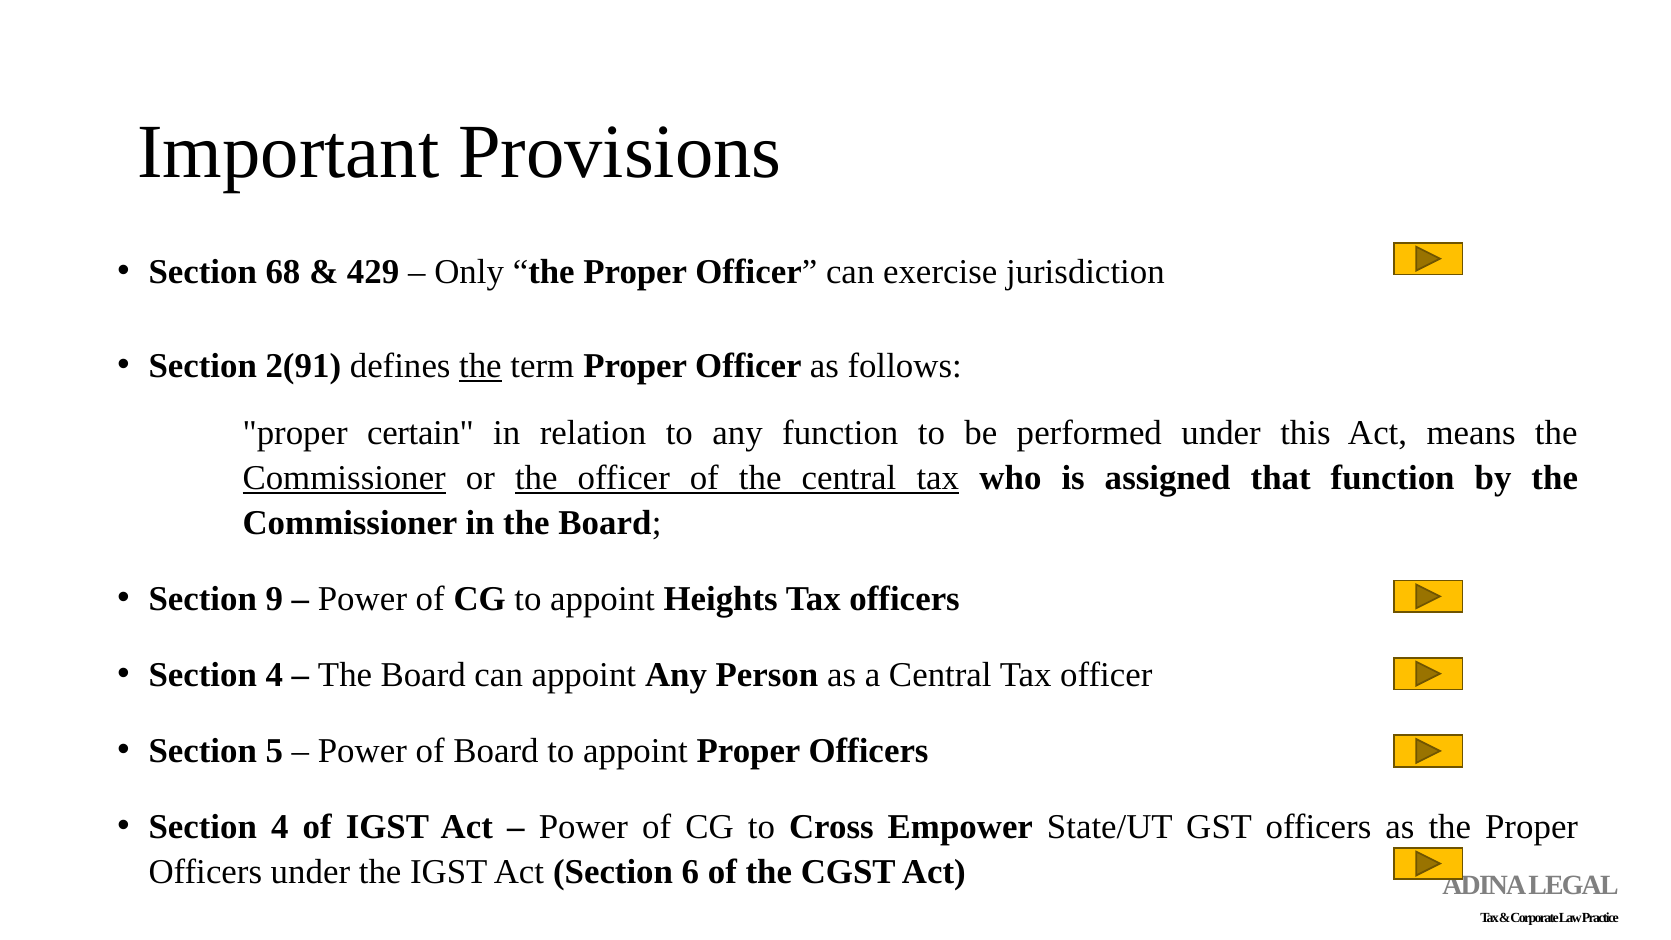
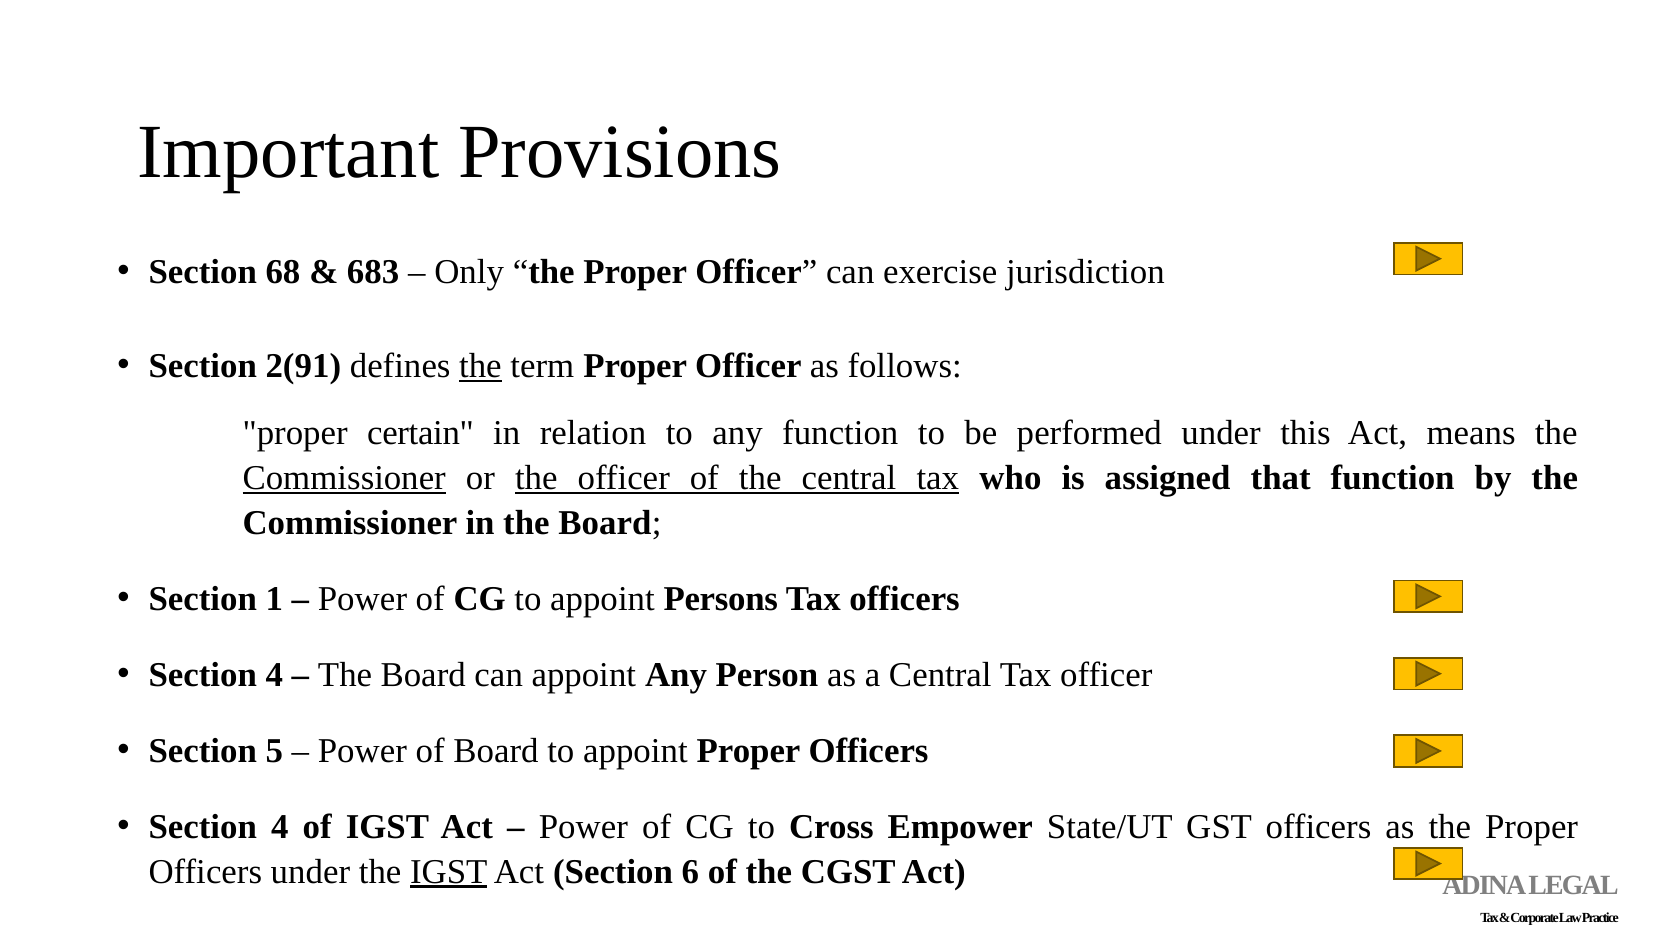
429: 429 -> 683 (373, 272)
9: 9 -> 1 (274, 599)
Heights: Heights -> Persons (721, 599)
IGST underline: none -> present (449, 871)
